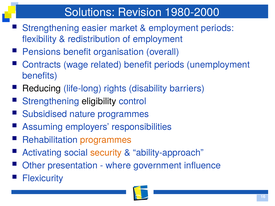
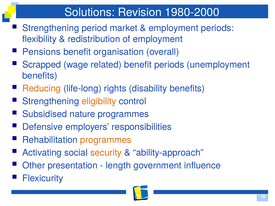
easier: easier -> period (94, 28)
Contracts: Contracts -> Scrapped (42, 65)
Reducing colour: black -> orange (42, 89)
disability barriers: barriers -> benefits (187, 89)
eligibility colour: black -> orange (99, 101)
Assuming: Assuming -> Defensive (43, 127)
where: where -> length (118, 166)
